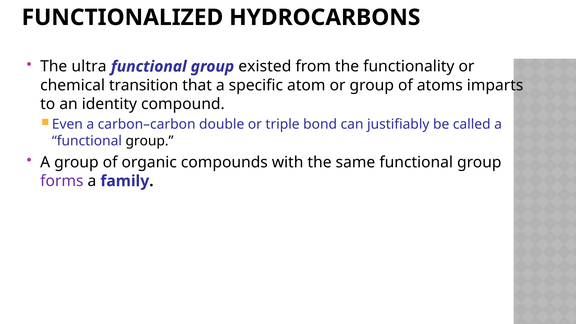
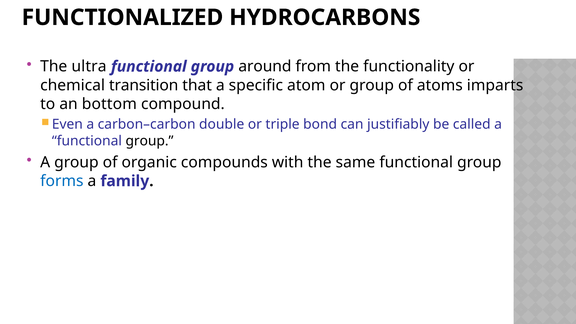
existed: existed -> around (265, 67)
identity: identity -> bottom (109, 104)
forms colour: purple -> blue (62, 181)
